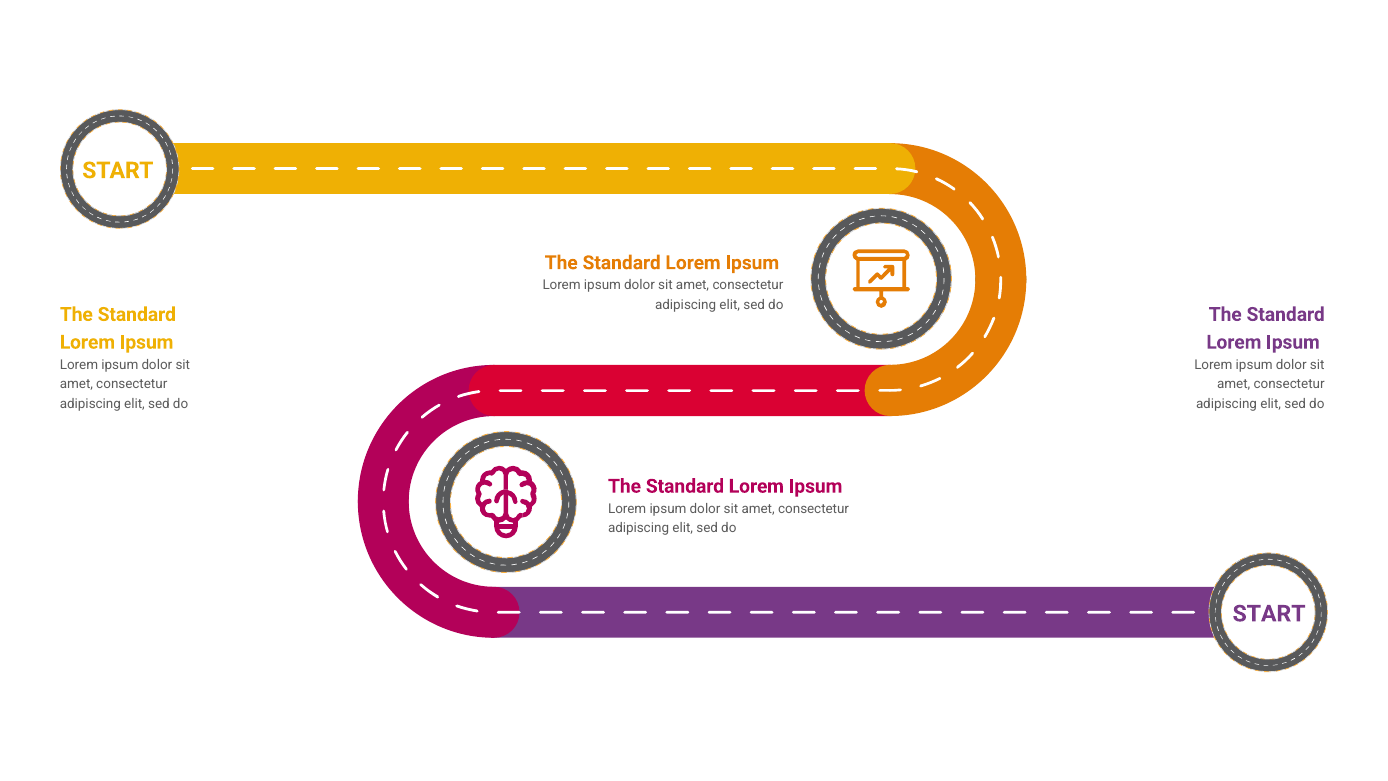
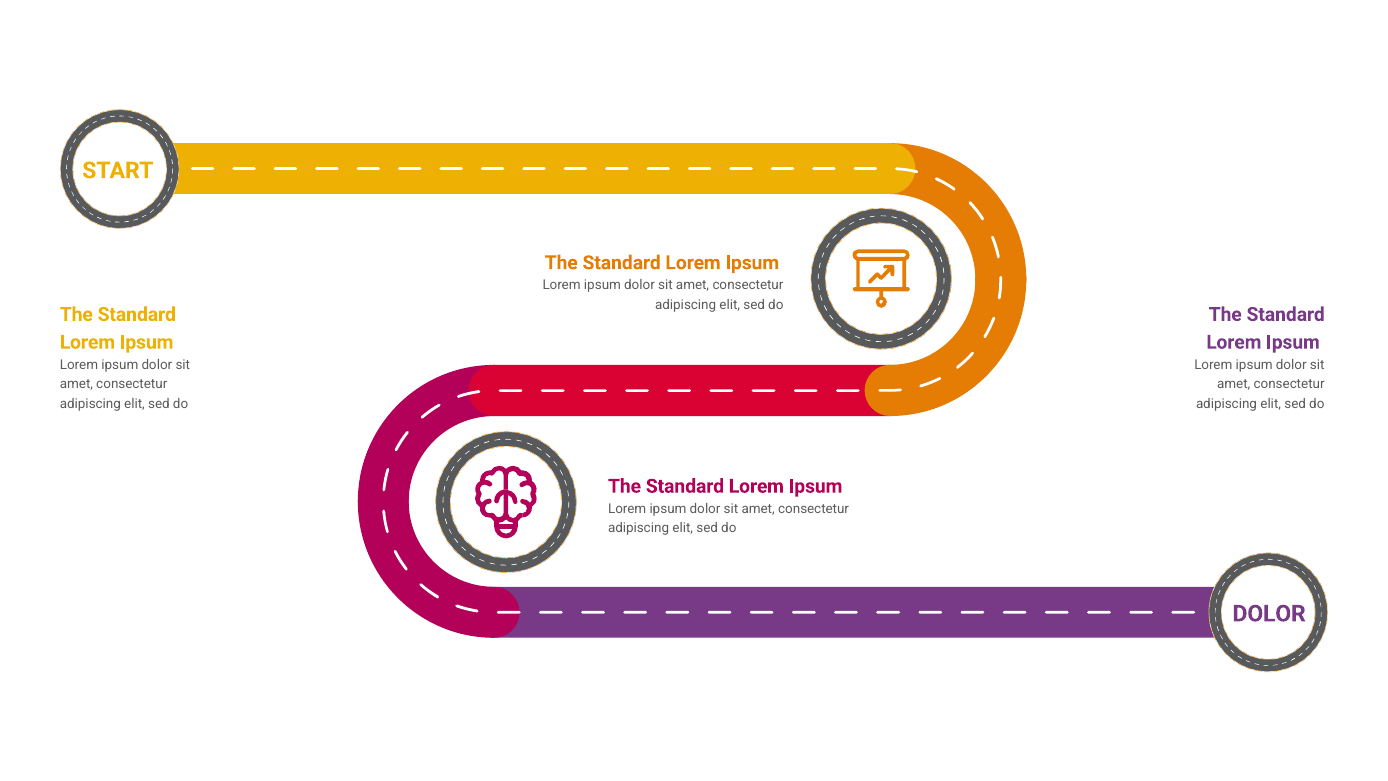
START: START -> DOLOR (1269, 614)
